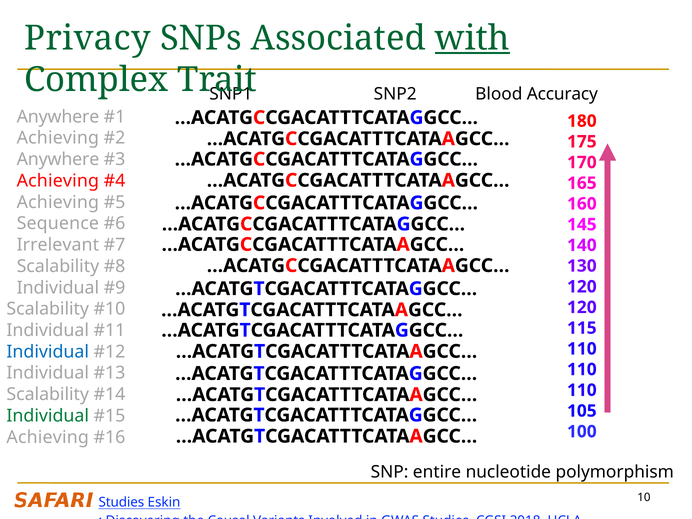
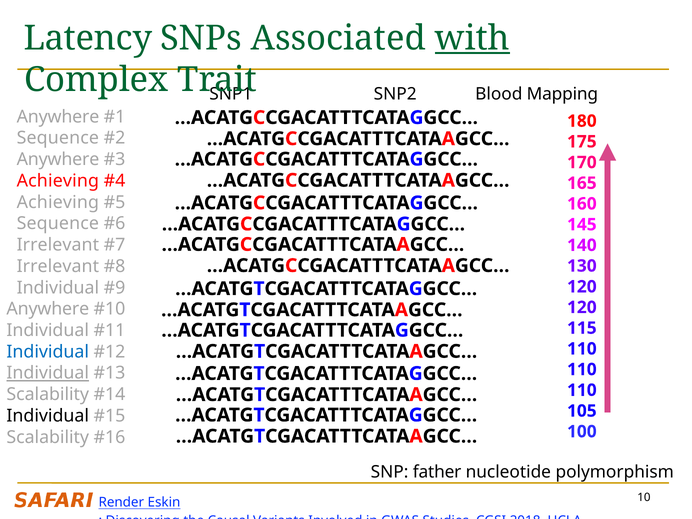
Privacy: Privacy -> Latency (88, 38)
Accuracy: Accuracy -> Mapping (562, 94)
Achieving: Achieving -> Sequence (58, 138)
Scalability: Scalability -> Irrelevant (58, 266)
Scalability: Scalability -> Anywhere (48, 309)
Individual underline: none -> present (48, 373)
Individual colour: green -> black (48, 416)
Achieving: Achieving -> Scalability (48, 437)
entire: entire -> father (437, 472)
Studies: Studies -> Render (121, 502)
